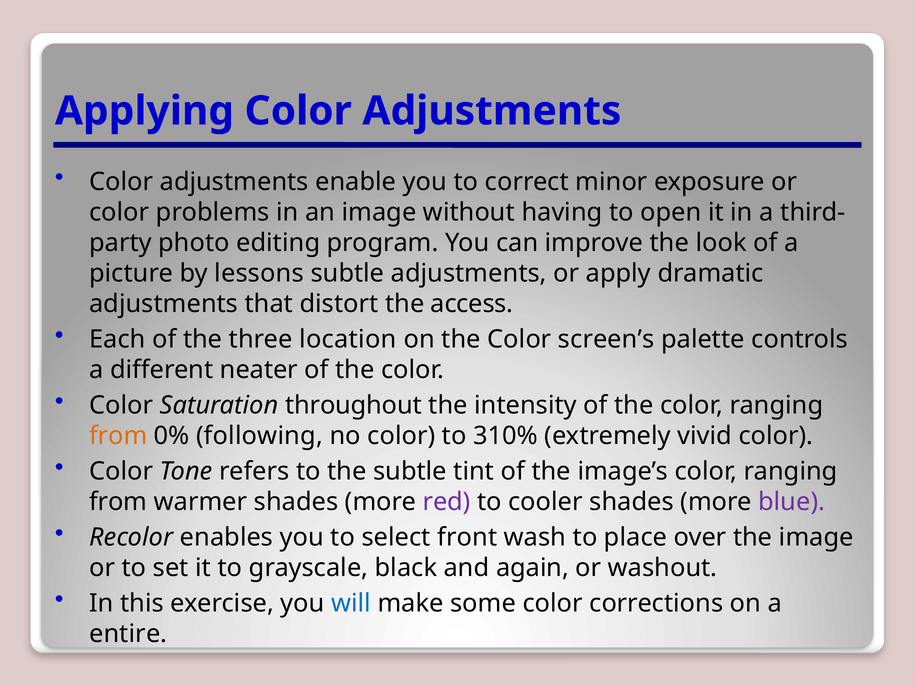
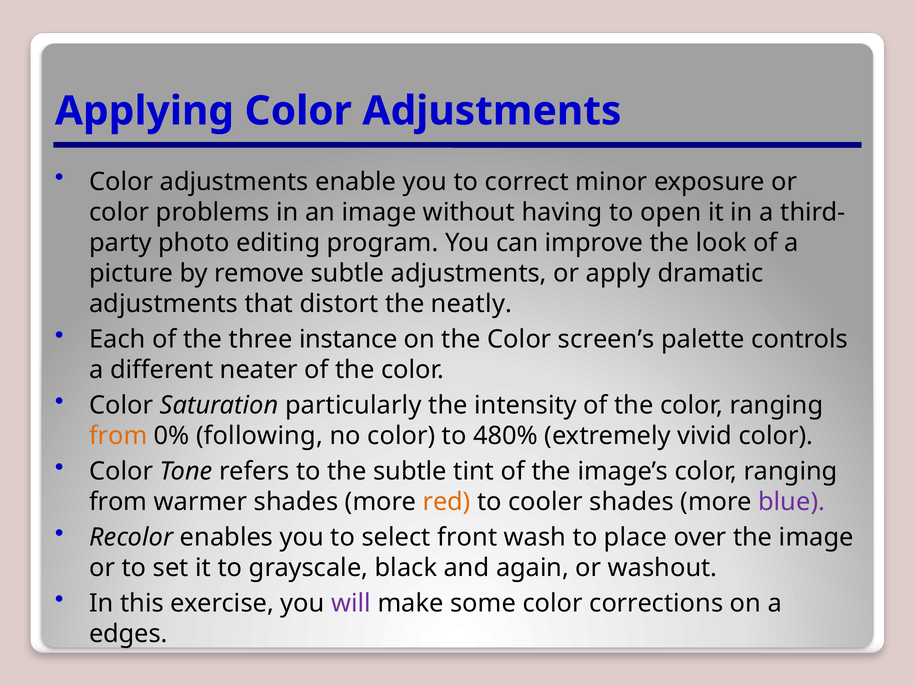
lessons: lessons -> remove (259, 273)
access: access -> neatly (472, 304)
location: location -> instance (348, 339)
throughout: throughout -> particularly (353, 405)
310%: 310% -> 480% (505, 436)
red colour: purple -> orange (447, 502)
will colour: blue -> purple (351, 604)
entire: entire -> edges (128, 634)
